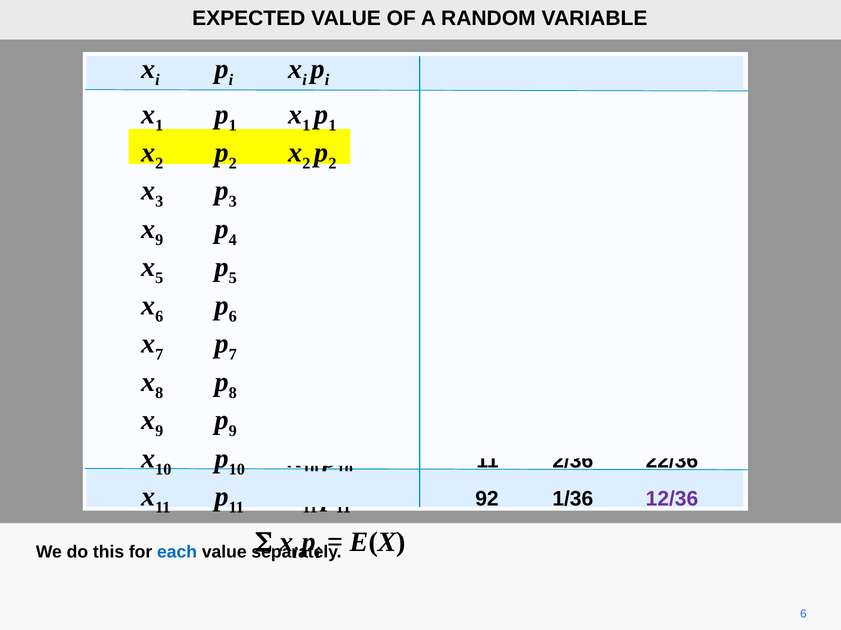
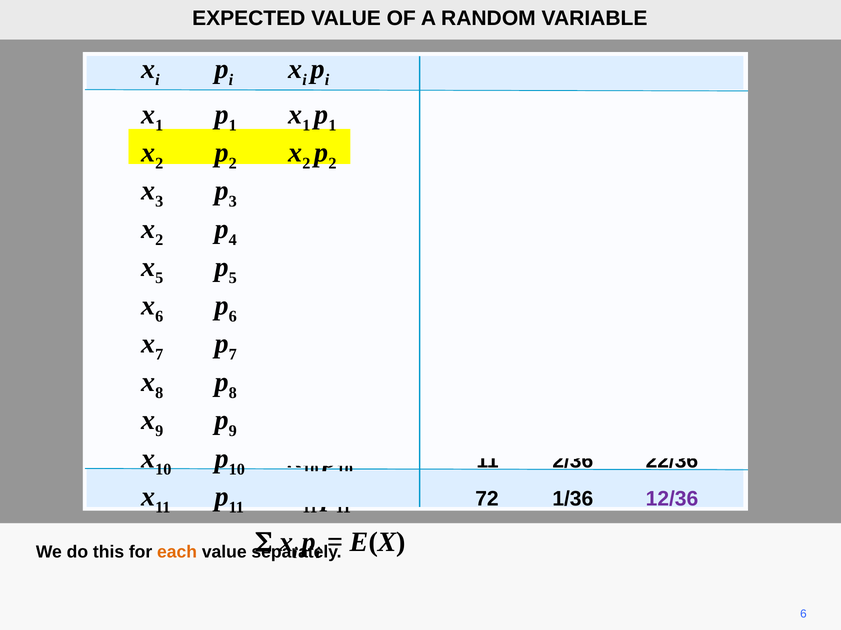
9: 9 -> 2 (159, 240)
92: 92 -> 72 (487, 499)
each colour: blue -> orange (177, 553)
